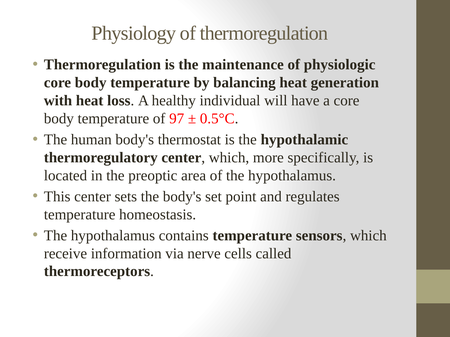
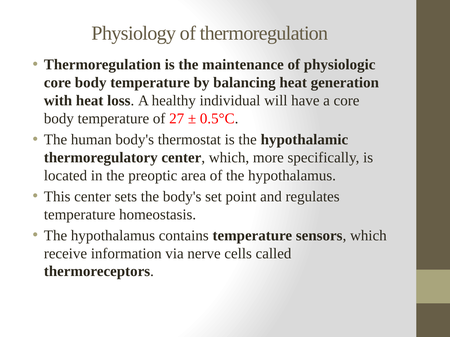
97: 97 -> 27 (177, 119)
